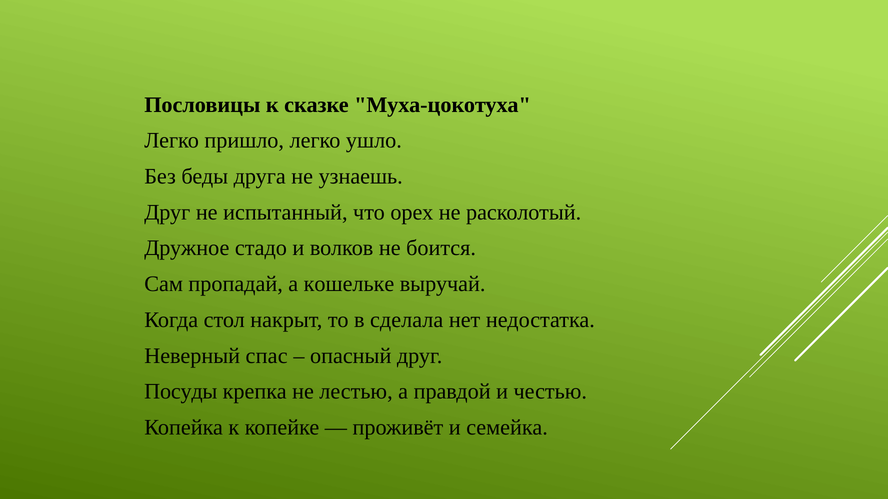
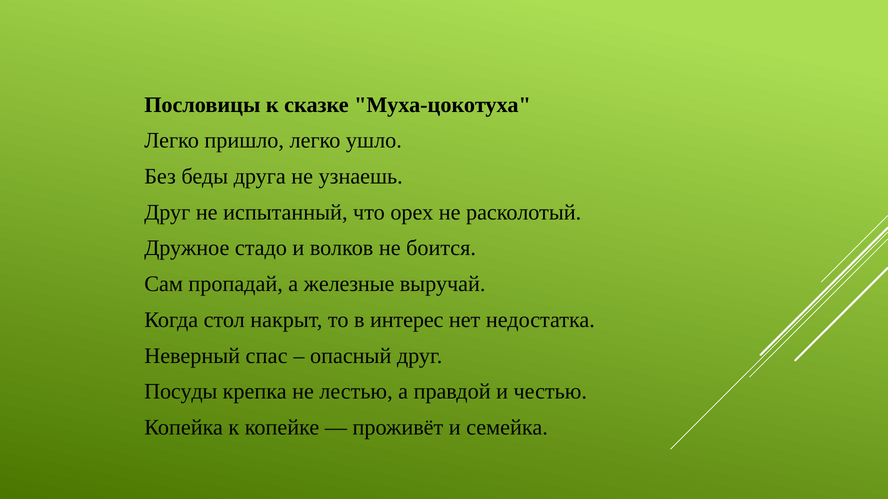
кошельке: кошельке -> железные (349, 284)
сделала: сделала -> интерес (407, 320)
